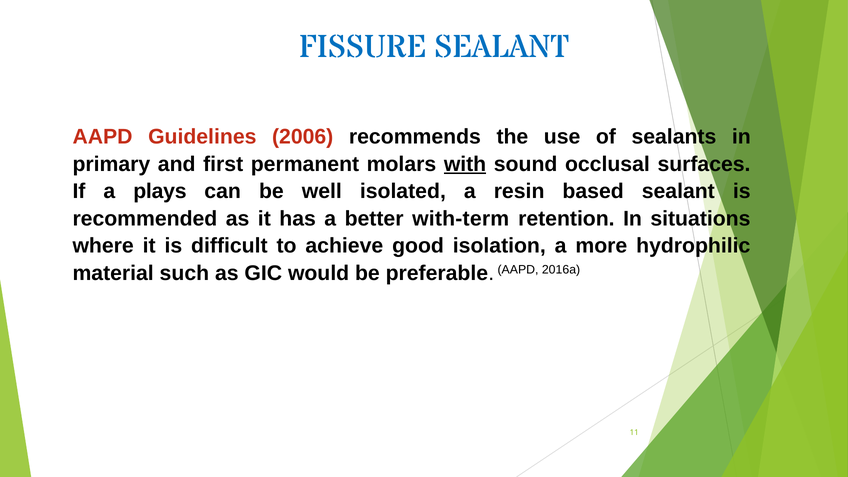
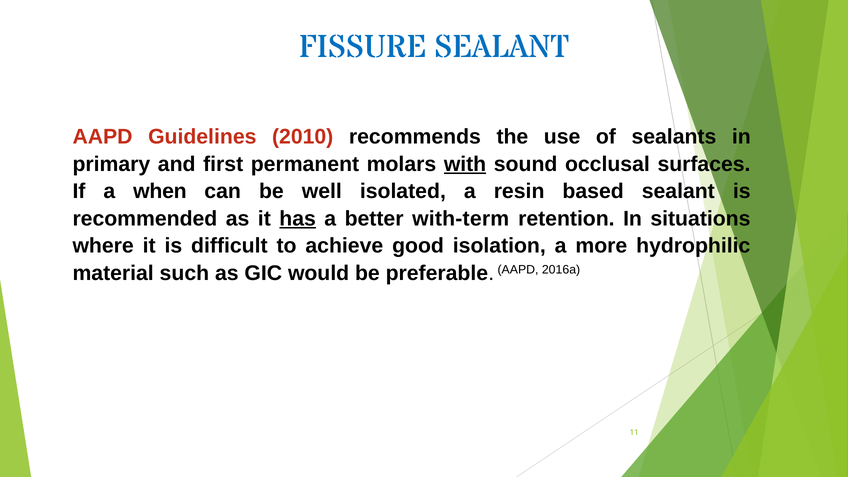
2006: 2006 -> 2010 (303, 137)
plays: plays -> when (160, 191)
has underline: none -> present (298, 219)
